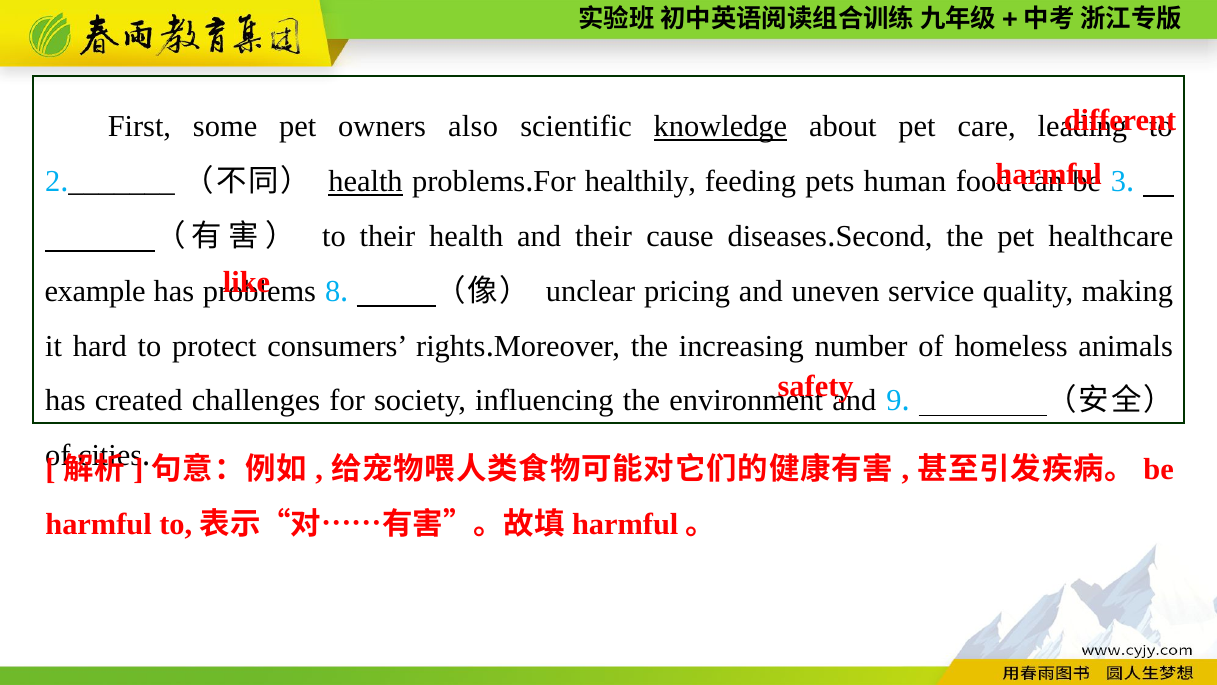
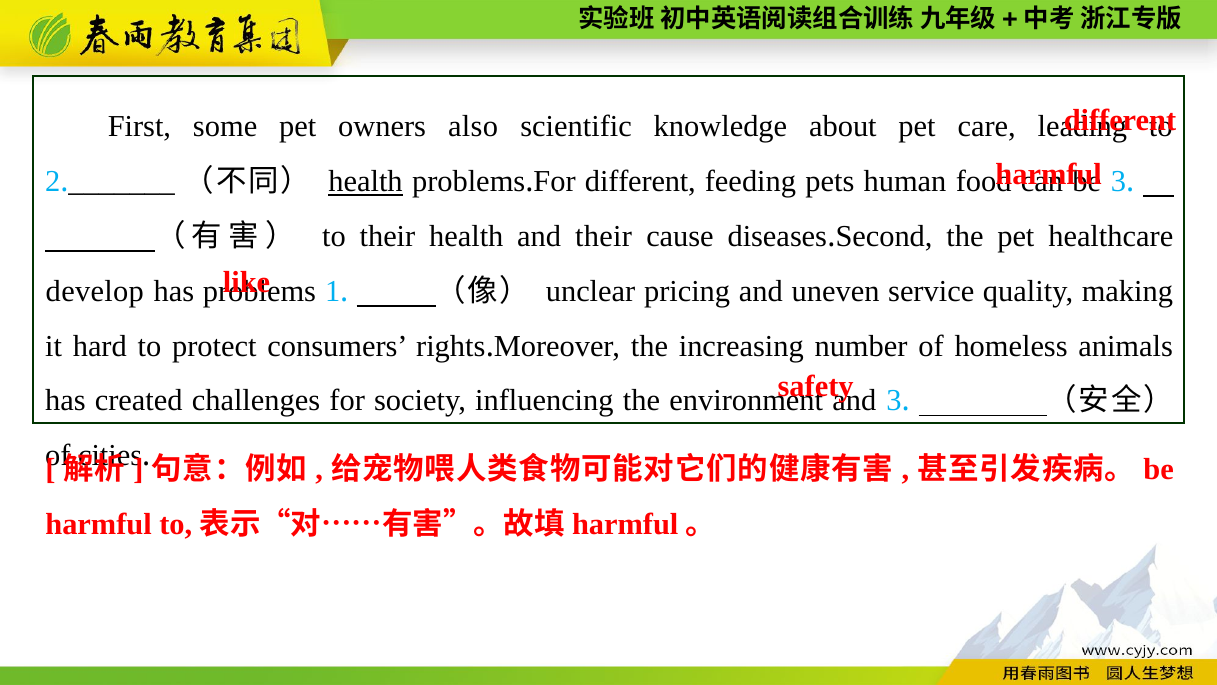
knowledge underline: present -> none (720, 127)
For healthily: healthily -> different (640, 182)
example: example -> develop (95, 291)
8: 8 -> 1 (333, 291)
and 9: 9 -> 3 (894, 401)
